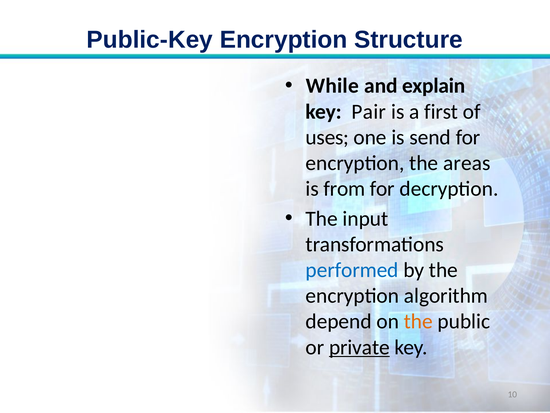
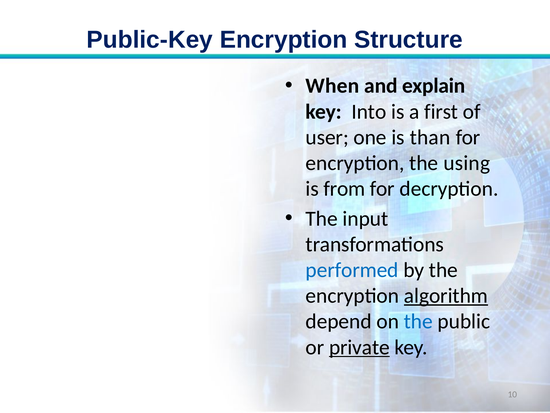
While: While -> When (332, 86)
Pair: Pair -> Into (369, 111)
uses: uses -> user (327, 137)
send: send -> than (430, 137)
areas: areas -> using (467, 163)
algorithm underline: none -> present (446, 296)
the colour: orange -> blue (418, 321)
